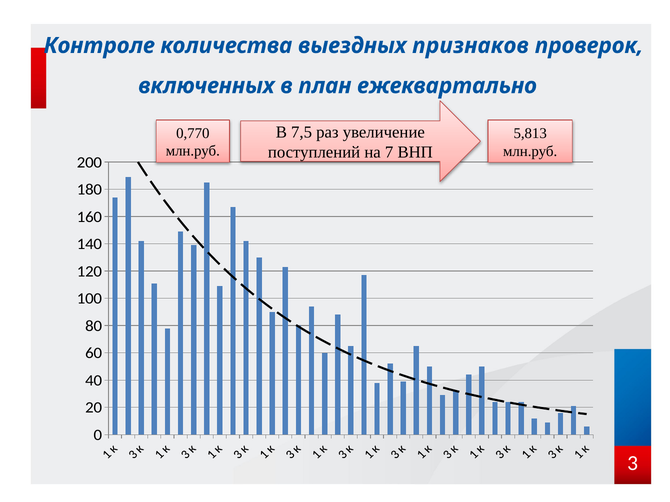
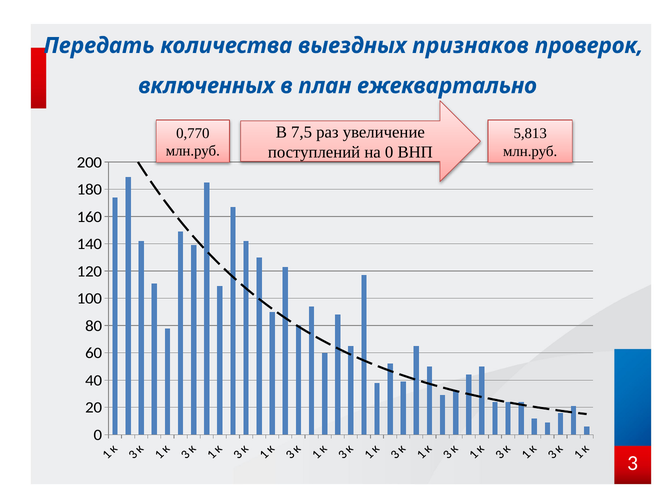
Контроле: Контроле -> Передать (99, 46)
на 7: 7 -> 0 (389, 153)
